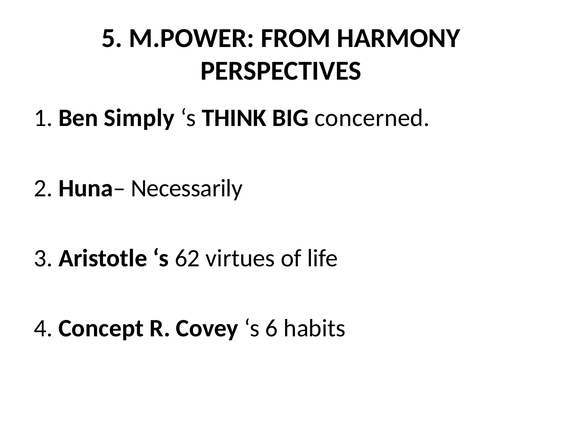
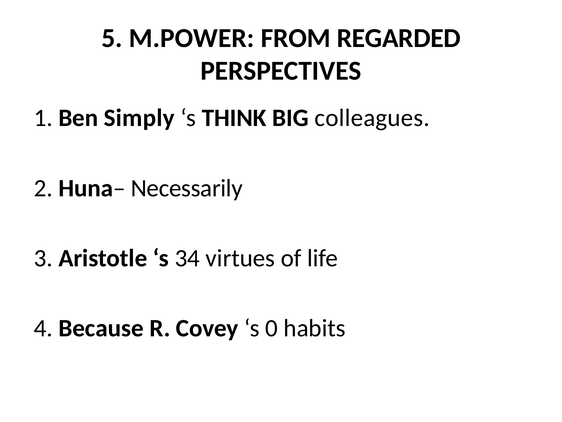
HARMONY: HARMONY -> REGARDED (399, 38)
concerned: concerned -> colleagues (372, 118)
62: 62 -> 34 (187, 258)
Concept: Concept -> Because (101, 328)
6: 6 -> 0 (272, 328)
